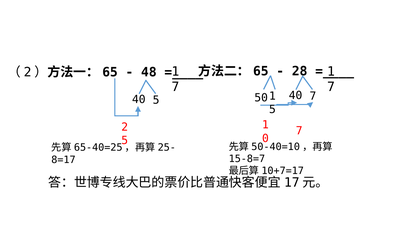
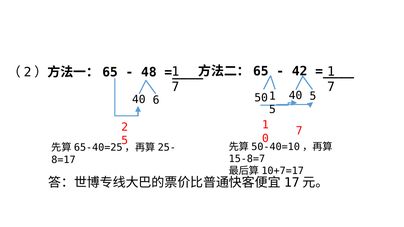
28: 28 -> 42 (300, 71)
40 7: 7 -> 5 (313, 96)
40 5: 5 -> 6 (156, 100)
